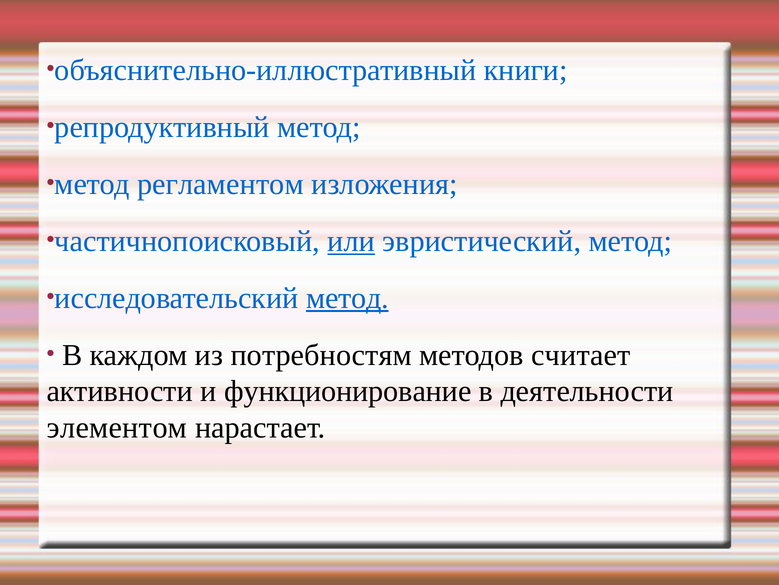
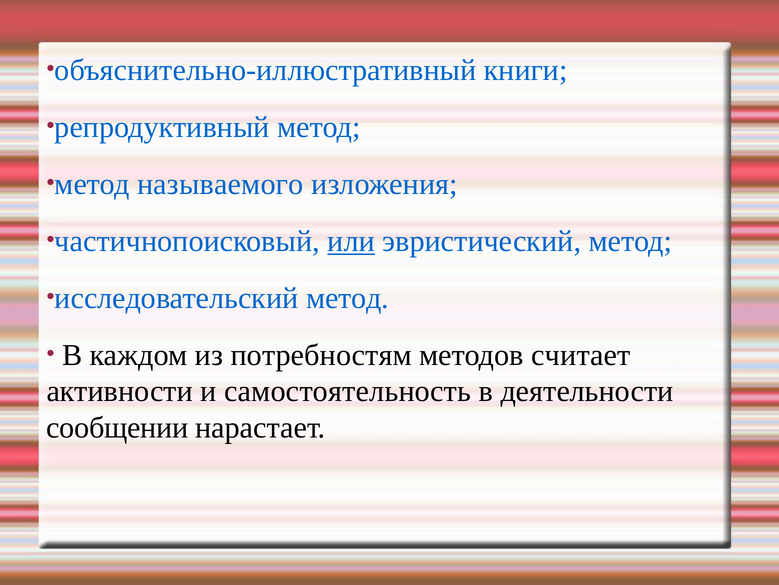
регламентом: регламентом -> называемого (220, 184)
метод underline: present -> none (347, 298)
функционирование: функционирование -> самостоятельность (348, 391)
элементом: элементом -> сообщении (117, 427)
